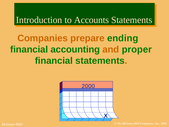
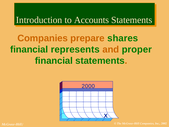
ending: ending -> shares (123, 38)
accounting: accounting -> represents (75, 49)
